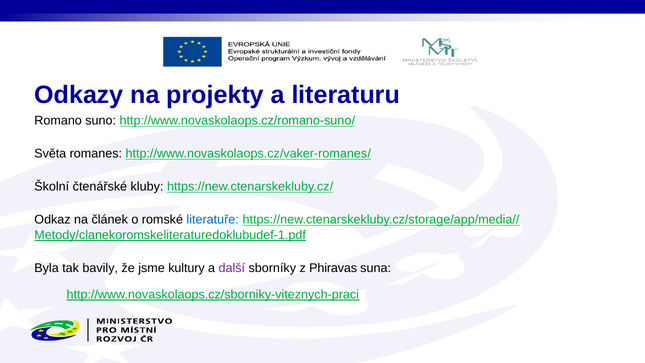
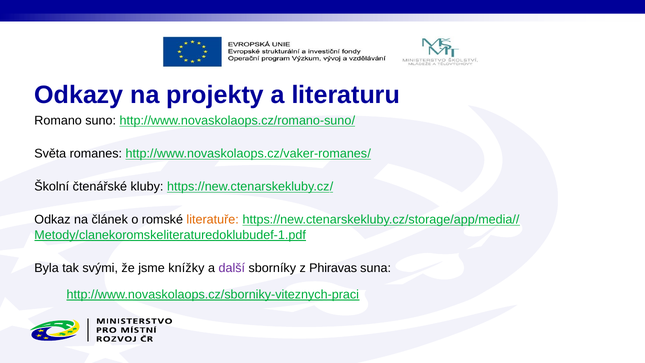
literatuře colour: blue -> orange (213, 220)
bavily: bavily -> svými (100, 268)
kultury: kultury -> knížky (186, 268)
